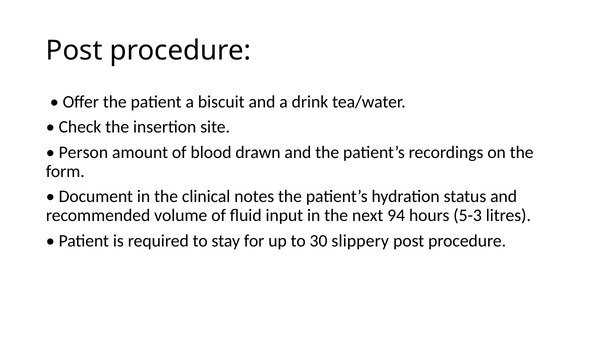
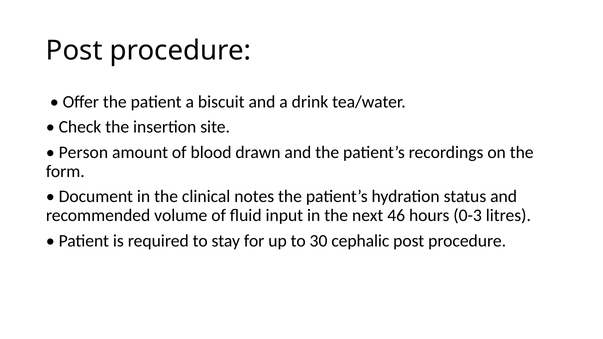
94: 94 -> 46 (396, 216)
5-3: 5-3 -> 0-3 (468, 216)
slippery: slippery -> cephalic (360, 241)
